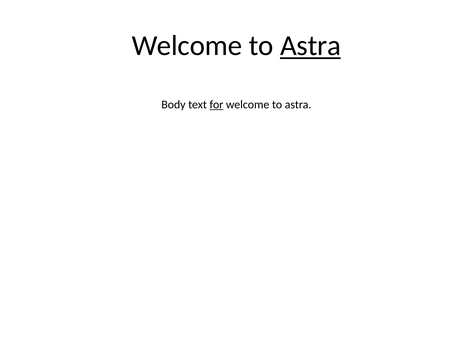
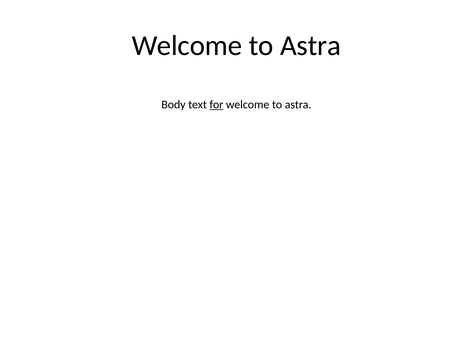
Astra underline: present -> none (311, 46)
